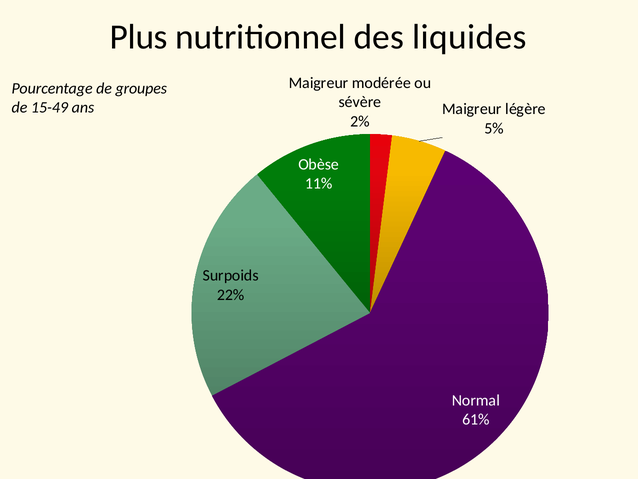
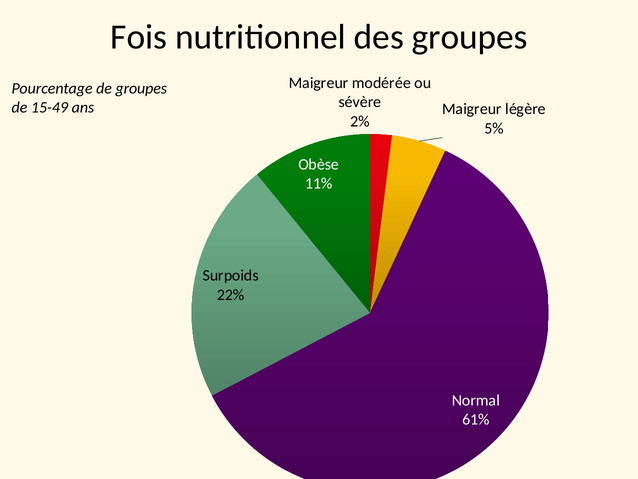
Plus: Plus -> Fois (139, 37)
des liquides: liquides -> groupes (470, 37)
